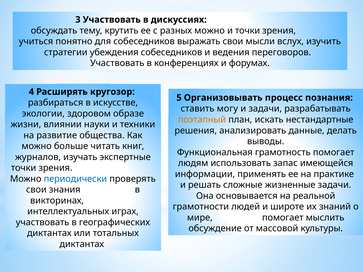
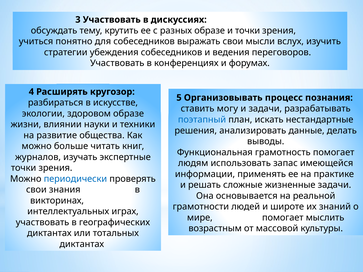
разных можно: можно -> образе (210, 31)
поэтапный colour: orange -> blue (202, 120)
обсуждение: обсуждение -> возрастным (215, 229)
